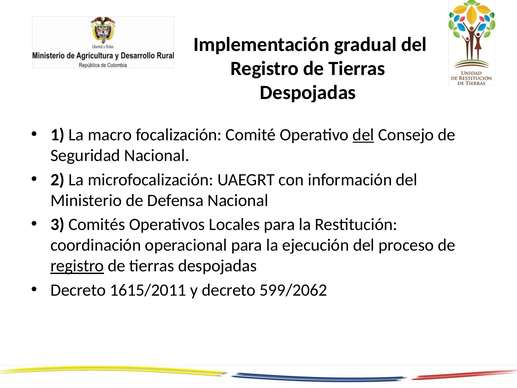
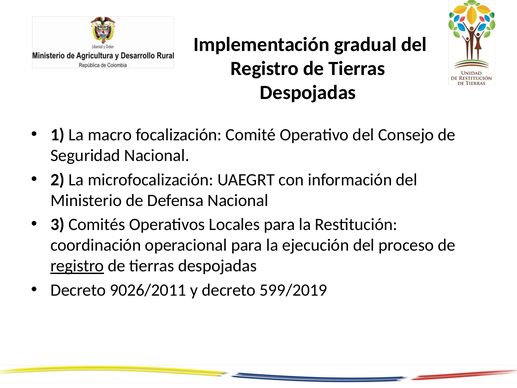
del underline: present -> none (363, 135)
1615/2011: 1615/2011 -> 9026/2011 (148, 290)
599/2062: 599/2062 -> 599/2019 (293, 290)
